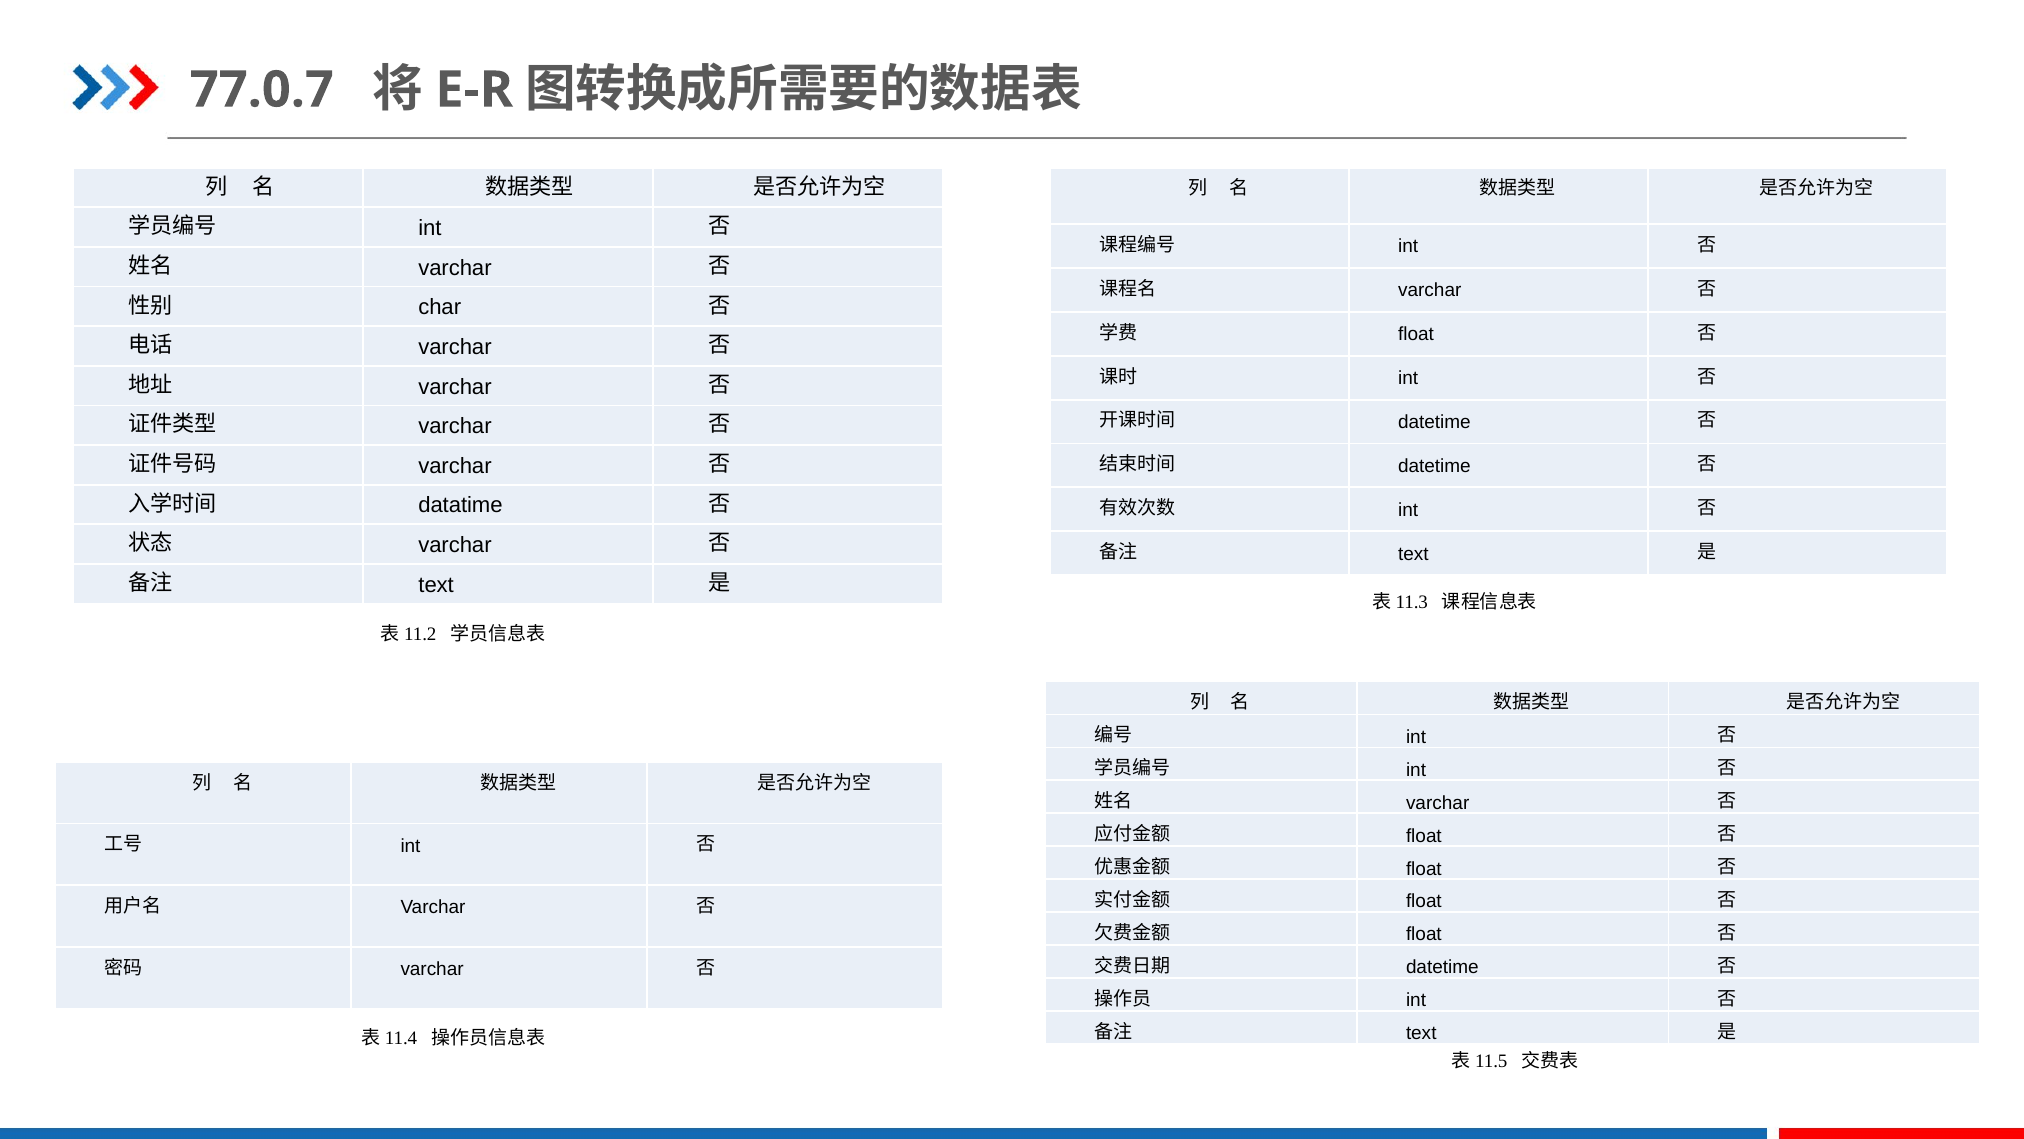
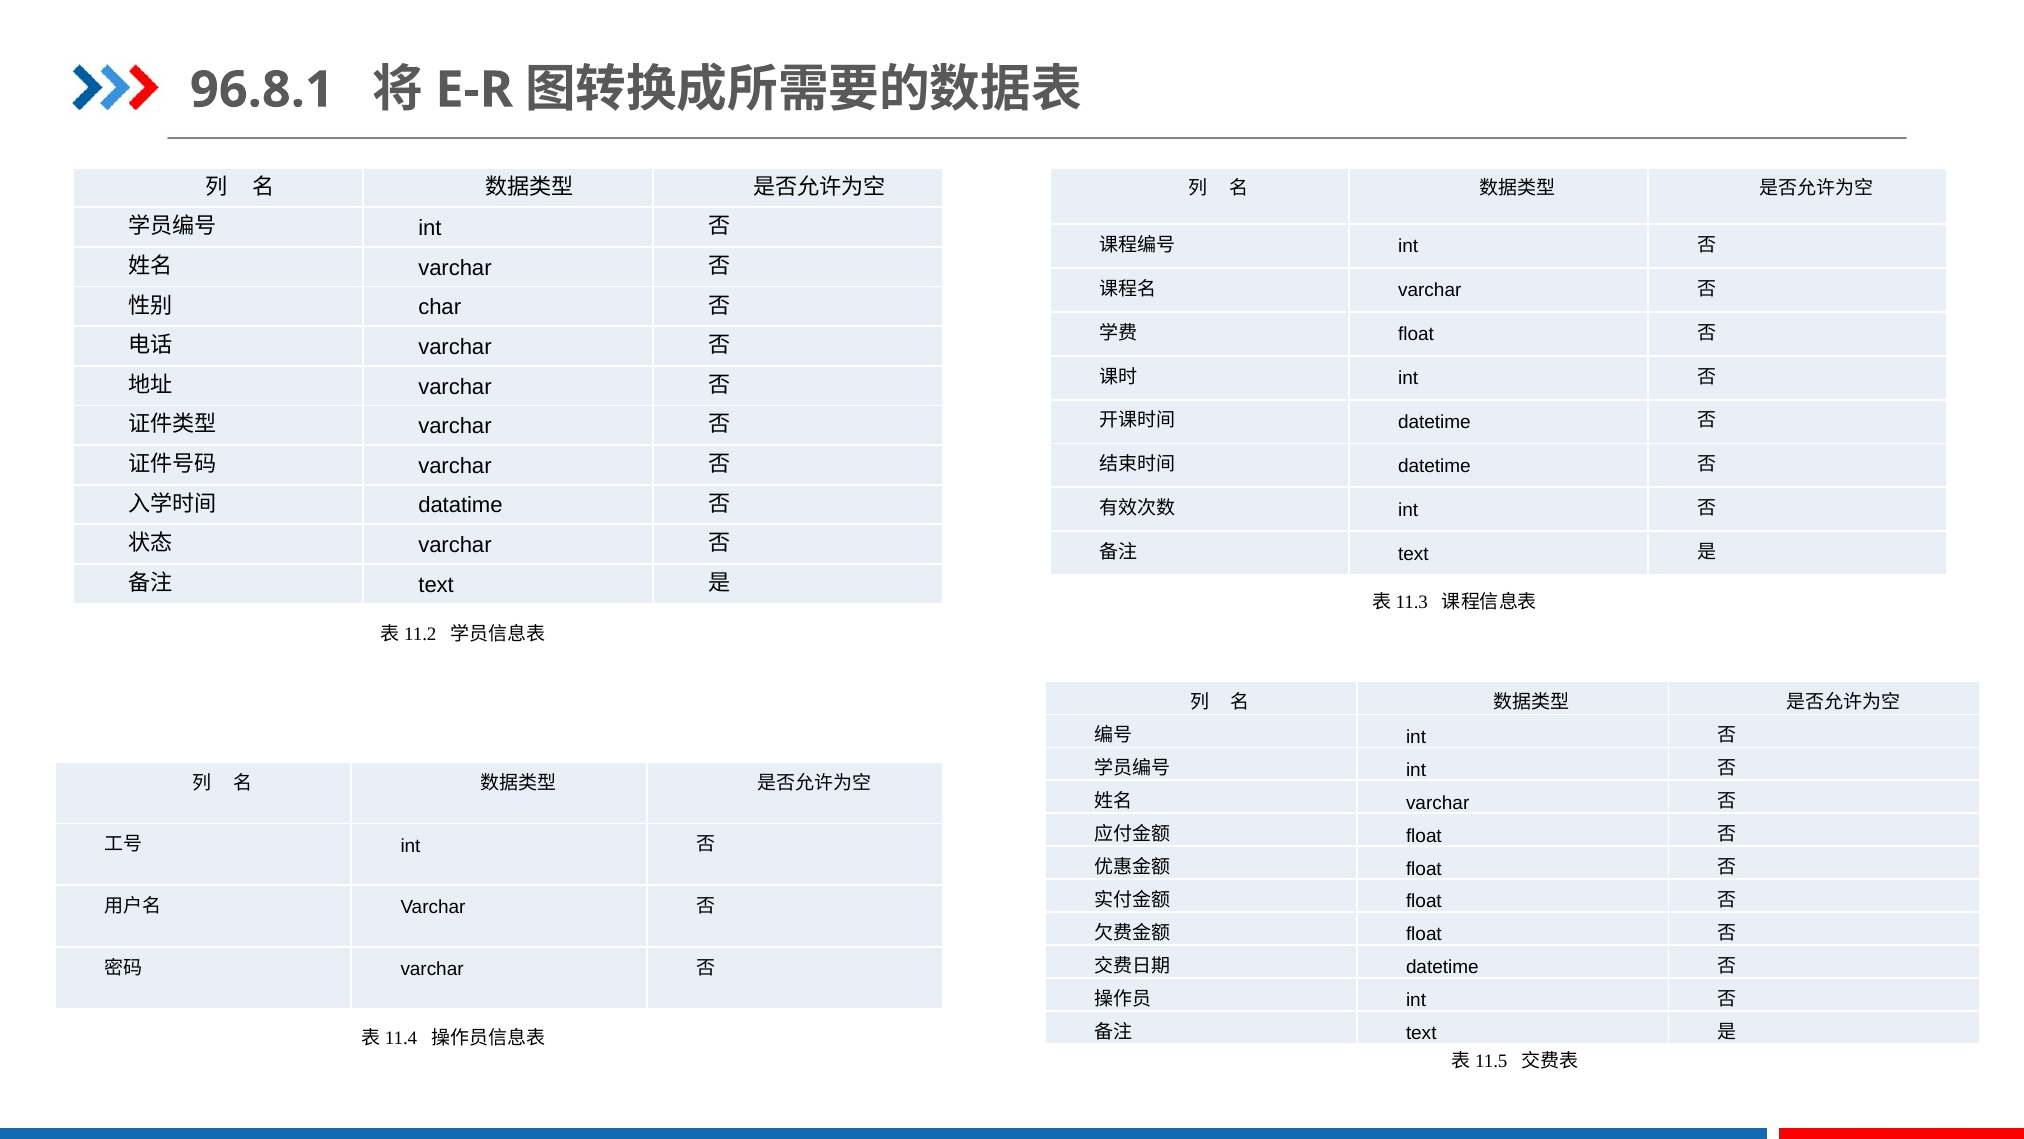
77.0.7: 77.0.7 -> 96.8.1 (262, 90)
